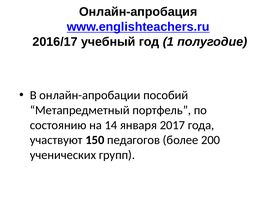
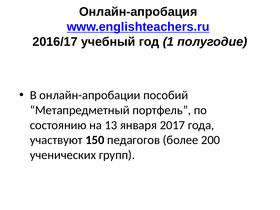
14: 14 -> 13 (111, 125)
